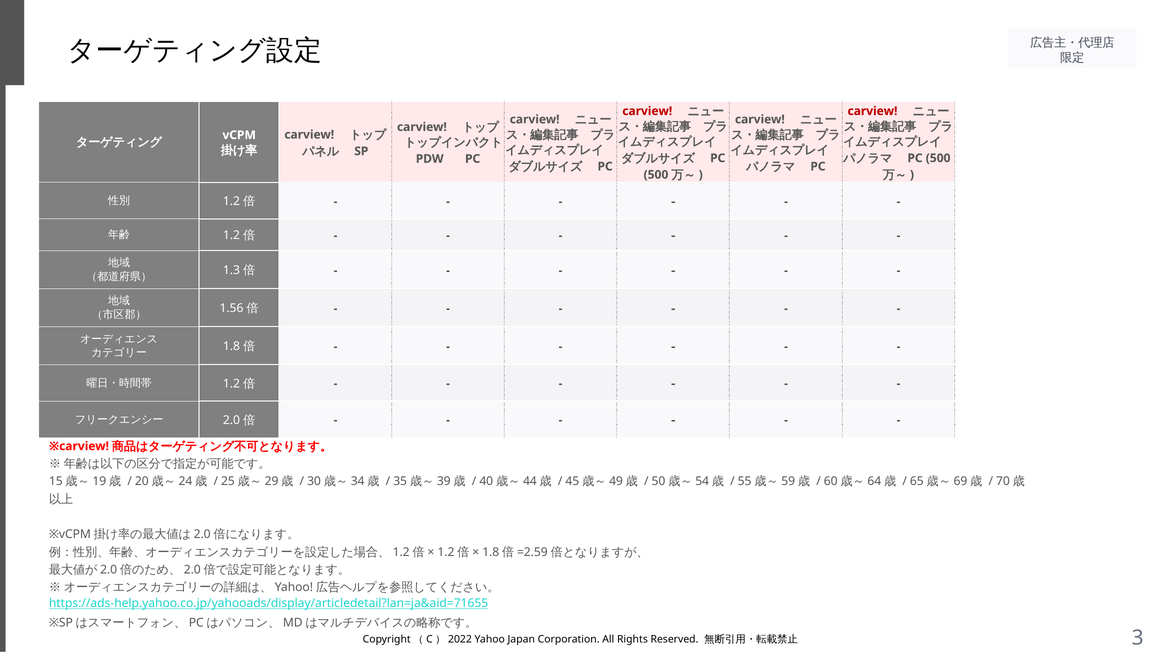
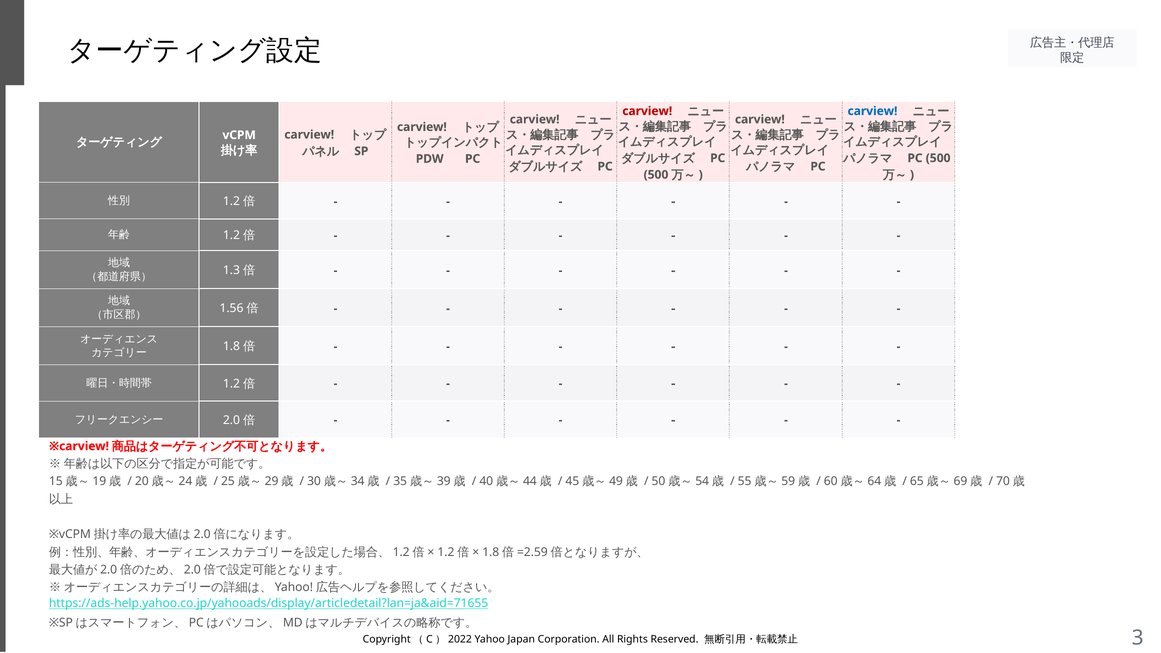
carview colour: red -> blue (872, 111)
